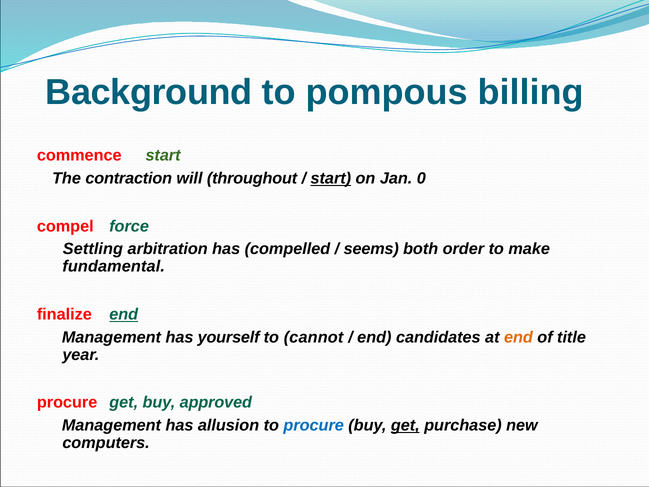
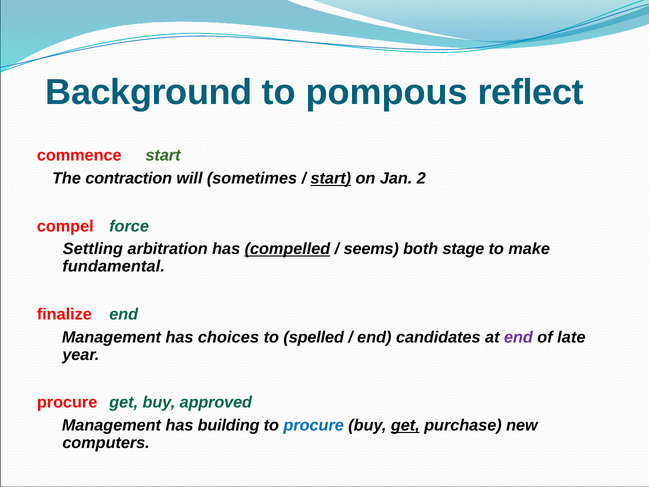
billing: billing -> reflect (531, 92)
throughout: throughout -> sometimes (252, 178)
0: 0 -> 2 (421, 178)
compelled underline: none -> present (287, 249)
order: order -> stage (463, 249)
end underline: present -> none (124, 314)
yourself: yourself -> choices (228, 337)
cannot: cannot -> spelled (314, 337)
end colour: orange -> purple (518, 337)
title: title -> late (571, 337)
allusion: allusion -> building (229, 425)
